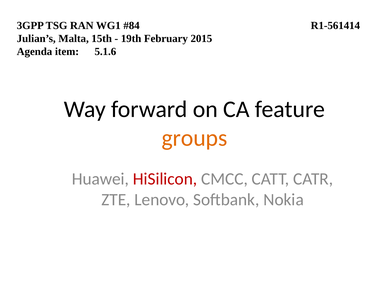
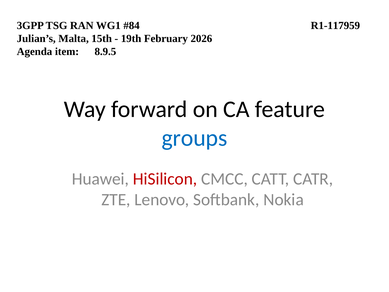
R1-561414: R1-561414 -> R1-117959 (335, 25)
2015: 2015 -> 2026 (201, 38)
5.1.6: 5.1.6 -> 8.9.5 (105, 51)
groups colour: orange -> blue (195, 138)
